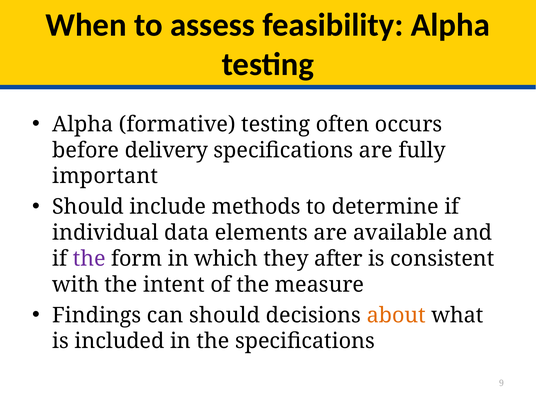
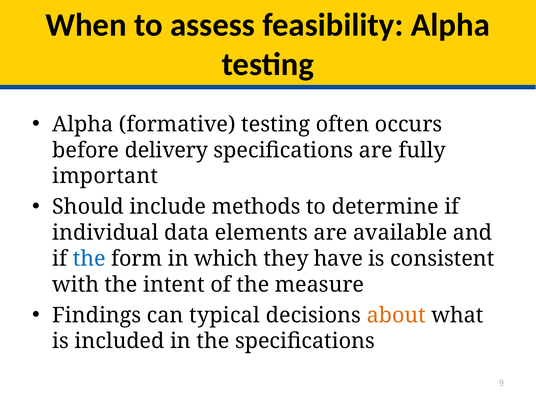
the colour: purple -> blue (89, 259)
after: after -> have (338, 259)
can should: should -> typical (225, 315)
